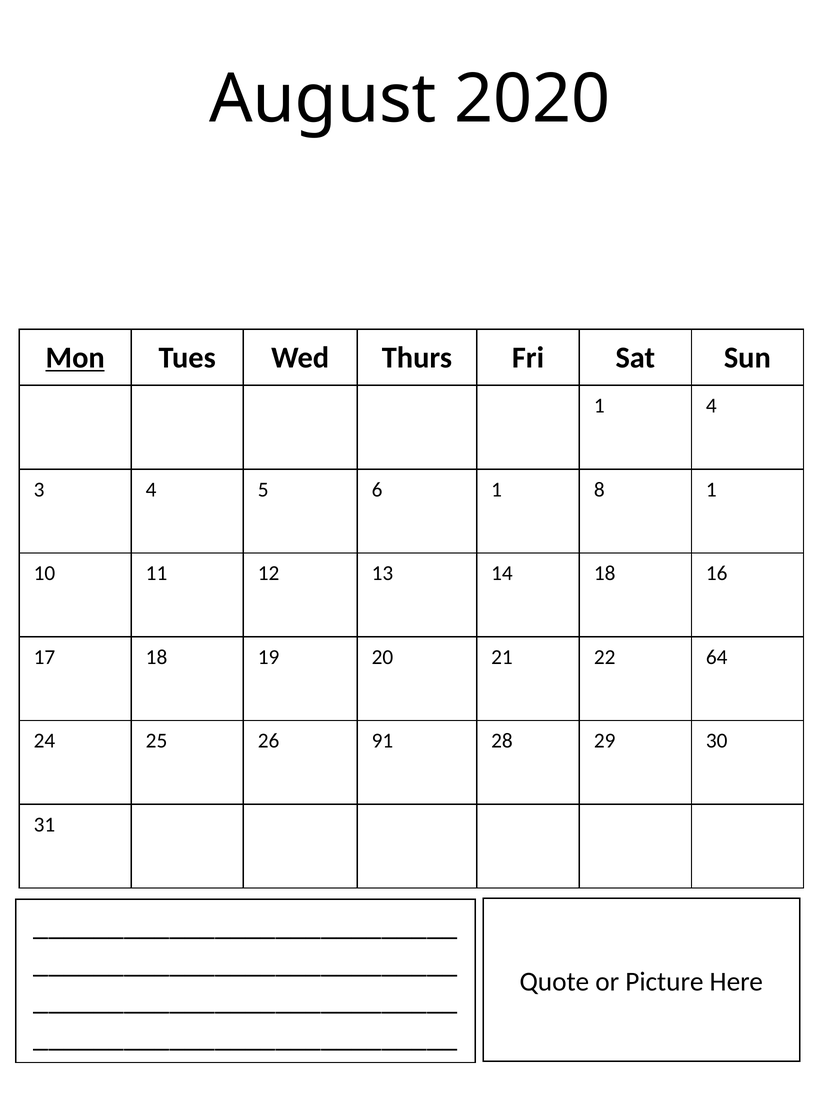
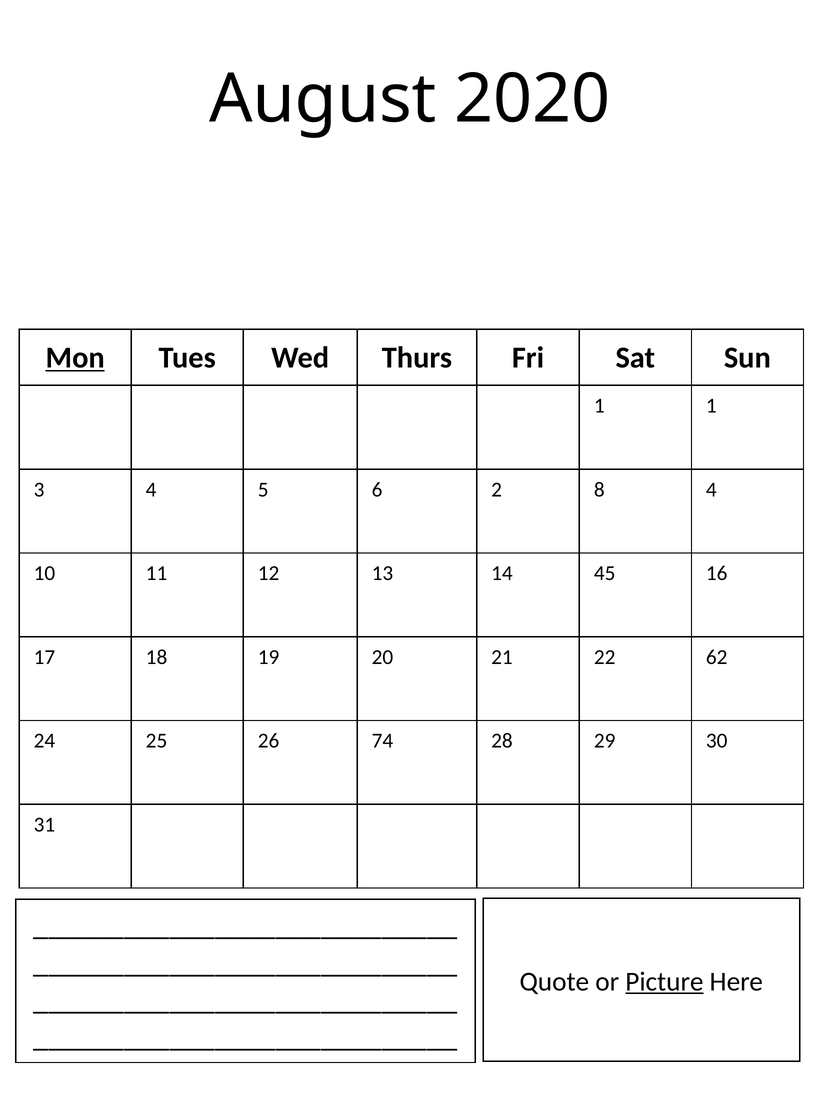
1 4: 4 -> 1 (711, 406)
6 1: 1 -> 2 (497, 490)
8 1: 1 -> 4 (711, 490)
14 18: 18 -> 45 (605, 574)
64: 64 -> 62 (717, 657)
91: 91 -> 74 (382, 741)
Picture underline: none -> present (664, 982)
